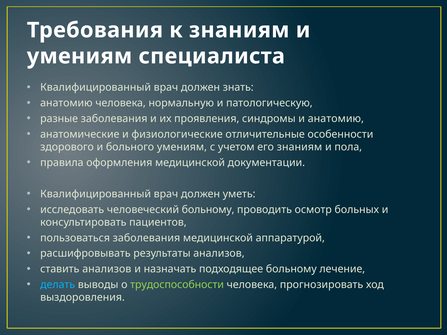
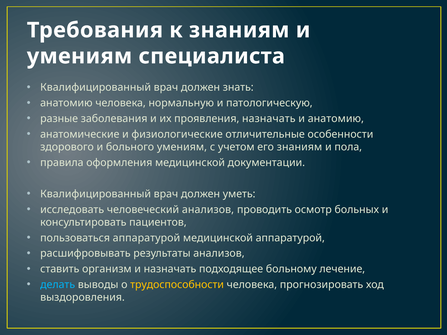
проявления синдромы: синдромы -> назначать (269, 119)
человеческий больному: больному -> анализов (208, 210)
пользоваться заболевания: заболевания -> аппаратурой (146, 238)
ставить анализов: анализов -> организм (107, 269)
трудоспособности colour: light green -> yellow (177, 285)
